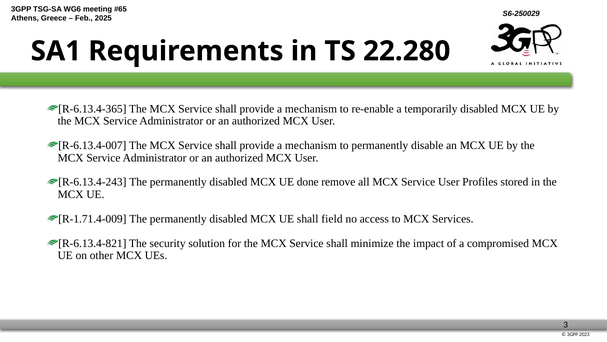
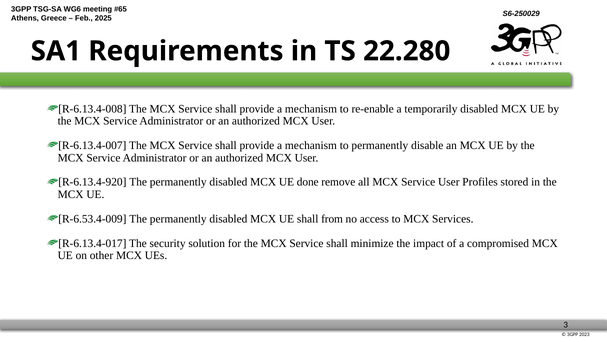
R-6.13.4-365: R-6.13.4-365 -> R-6.13.4-008 (92, 109)
R-6.13.4-243: R-6.13.4-243 -> R-6.13.4-920 (92, 182)
R-1.71.4-009: R-1.71.4-009 -> R-6.53.4-009 (92, 219)
field: field -> from (332, 219)
R-6.13.4-821: R-6.13.4-821 -> R-6.13.4-017 (92, 243)
